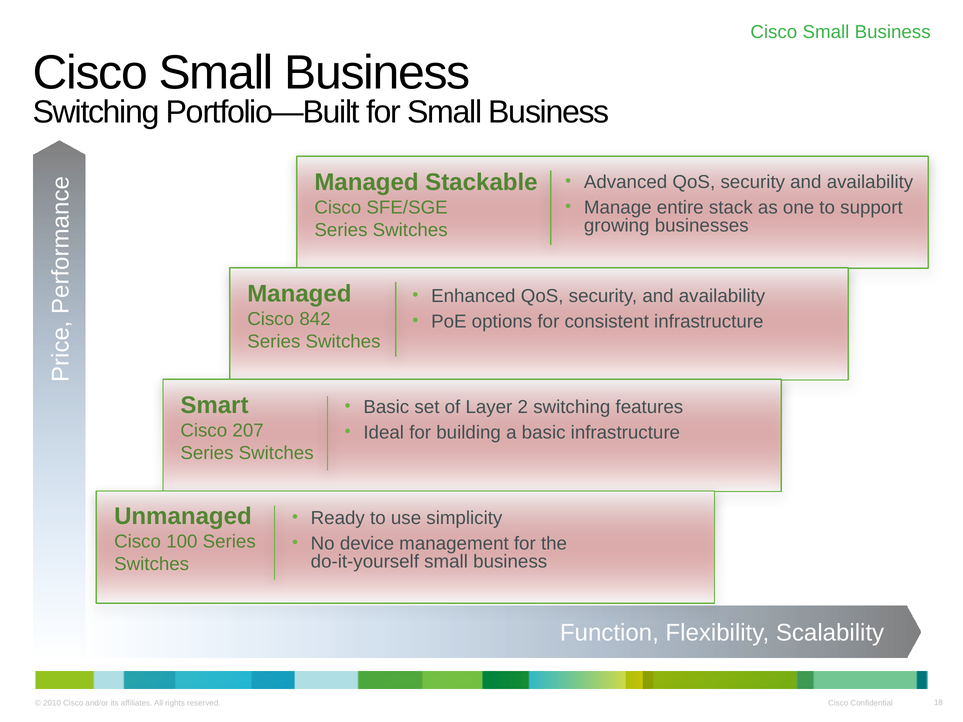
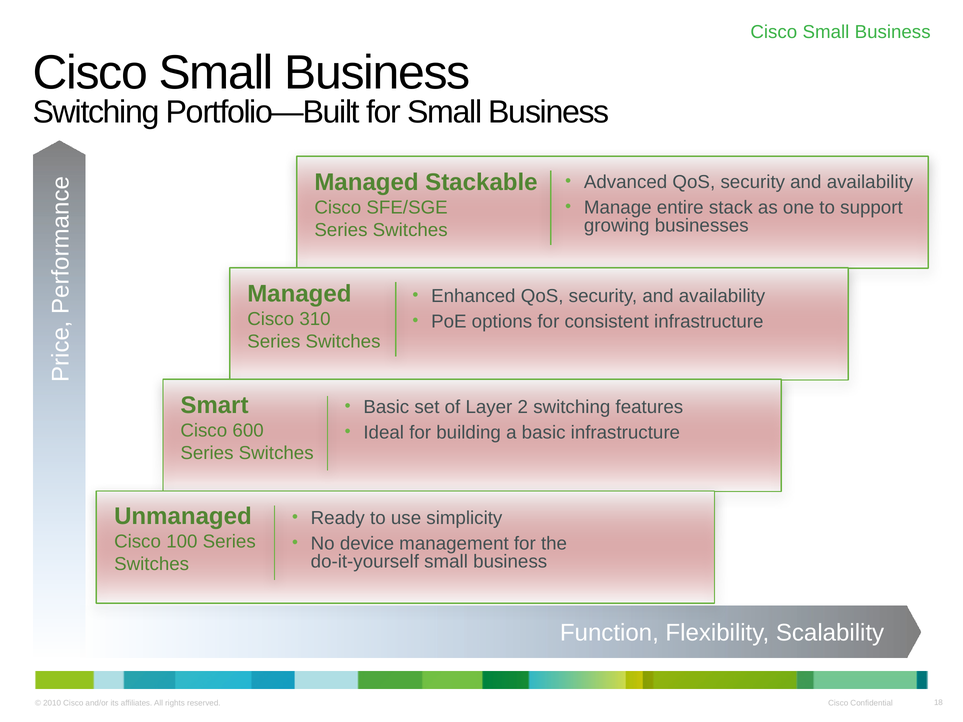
842: 842 -> 310 (315, 319)
207: 207 -> 600 (248, 431)
